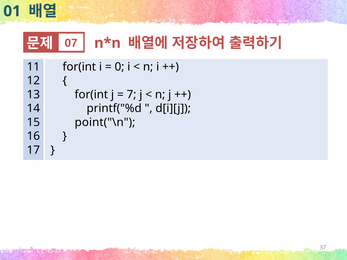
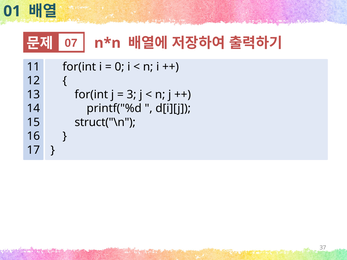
7: 7 -> 3 (132, 95)
point("\n: point("\n -> struct("\n (105, 122)
